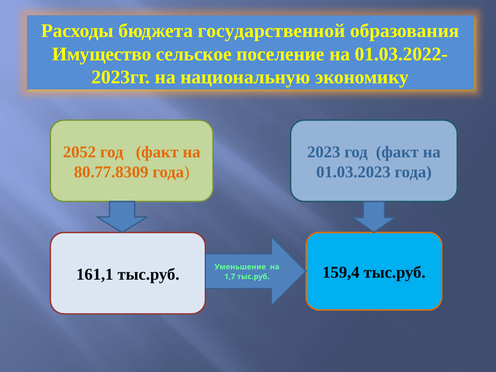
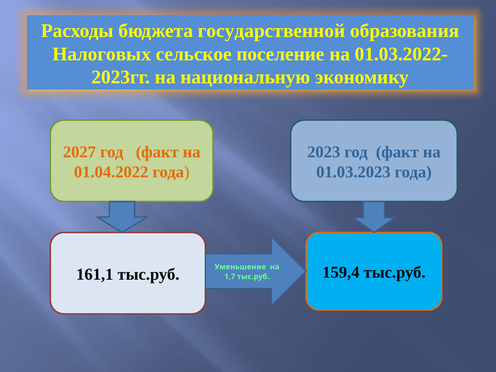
Имущество: Имущество -> Налоговых (102, 54)
2052: 2052 -> 2027 (79, 152)
80.77.8309: 80.77.8309 -> 01.04.2022 (111, 172)
